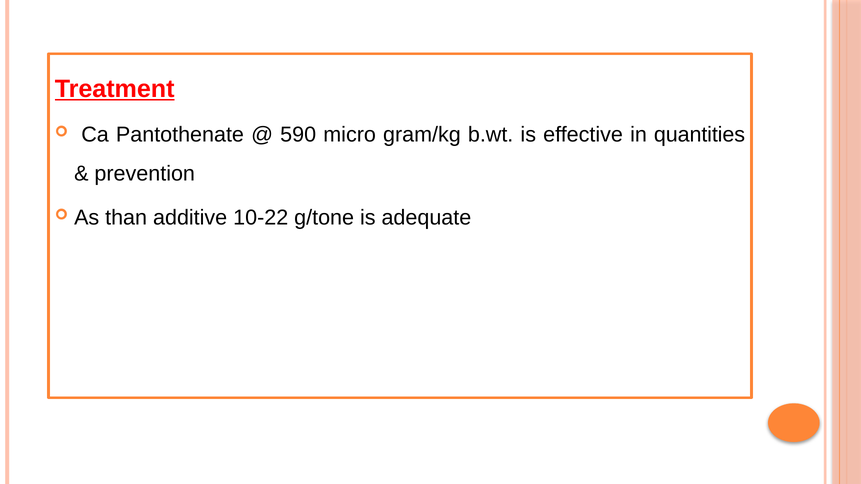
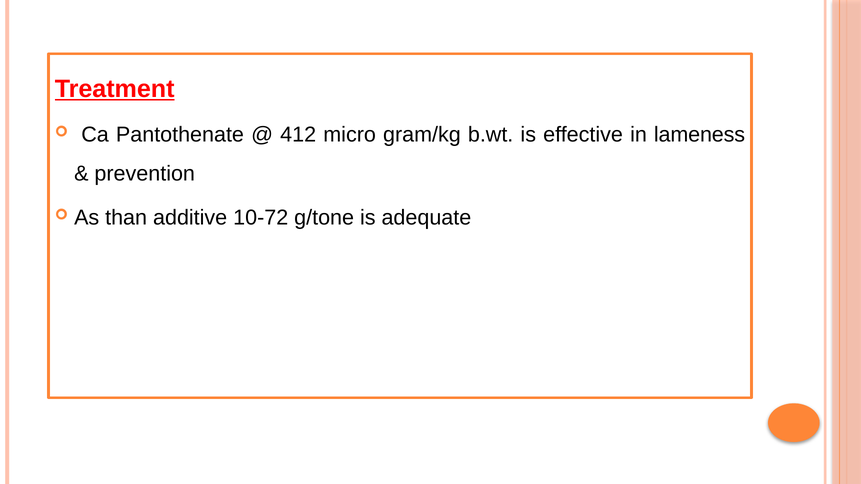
590: 590 -> 412 (298, 135)
quantities: quantities -> lameness (700, 135)
10-22: 10-22 -> 10-72 (261, 218)
